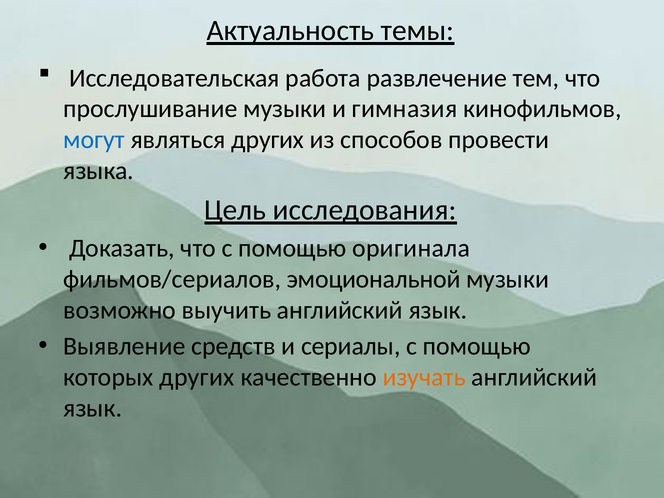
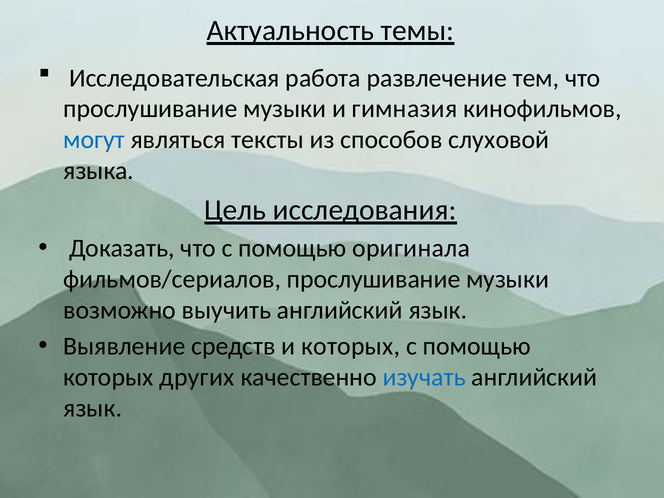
являться других: других -> тексты (268, 140)
провести: провести -> слуховой (499, 140)
фильмов/сериалов эмоциональной: эмоциональной -> прослушивание (374, 279)
и сериалы: сериалы -> которых (351, 346)
изучать colour: orange -> blue (424, 377)
